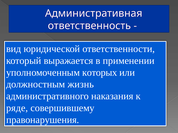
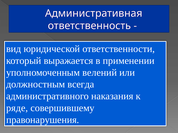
которых: которых -> велений (100, 73)
жизнь: жизнь -> всегда (81, 85)
